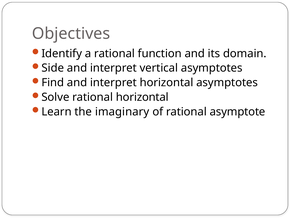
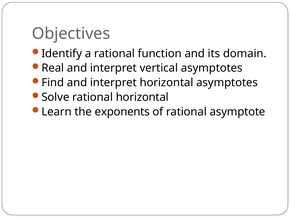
Side: Side -> Real (53, 68)
imaginary: imaginary -> exponents (122, 111)
